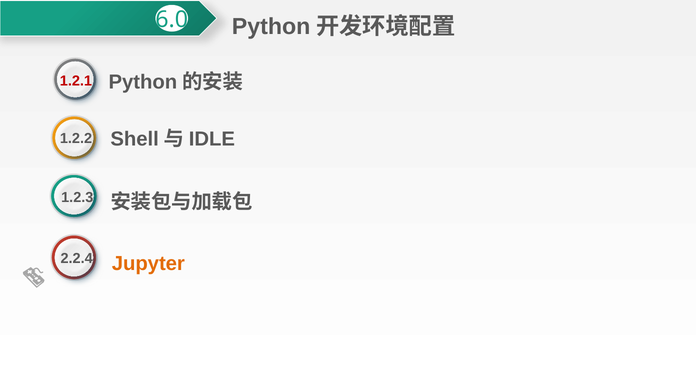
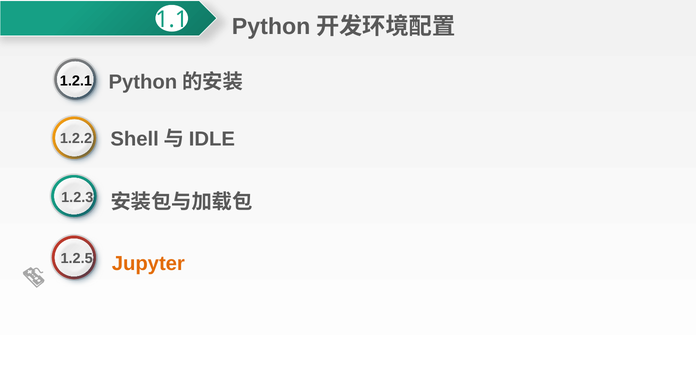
6.0: 6.0 -> 1.1 (172, 20)
1.2.1 colour: red -> black (76, 81)
2.2.4: 2.2.4 -> 1.2.5 (77, 259)
